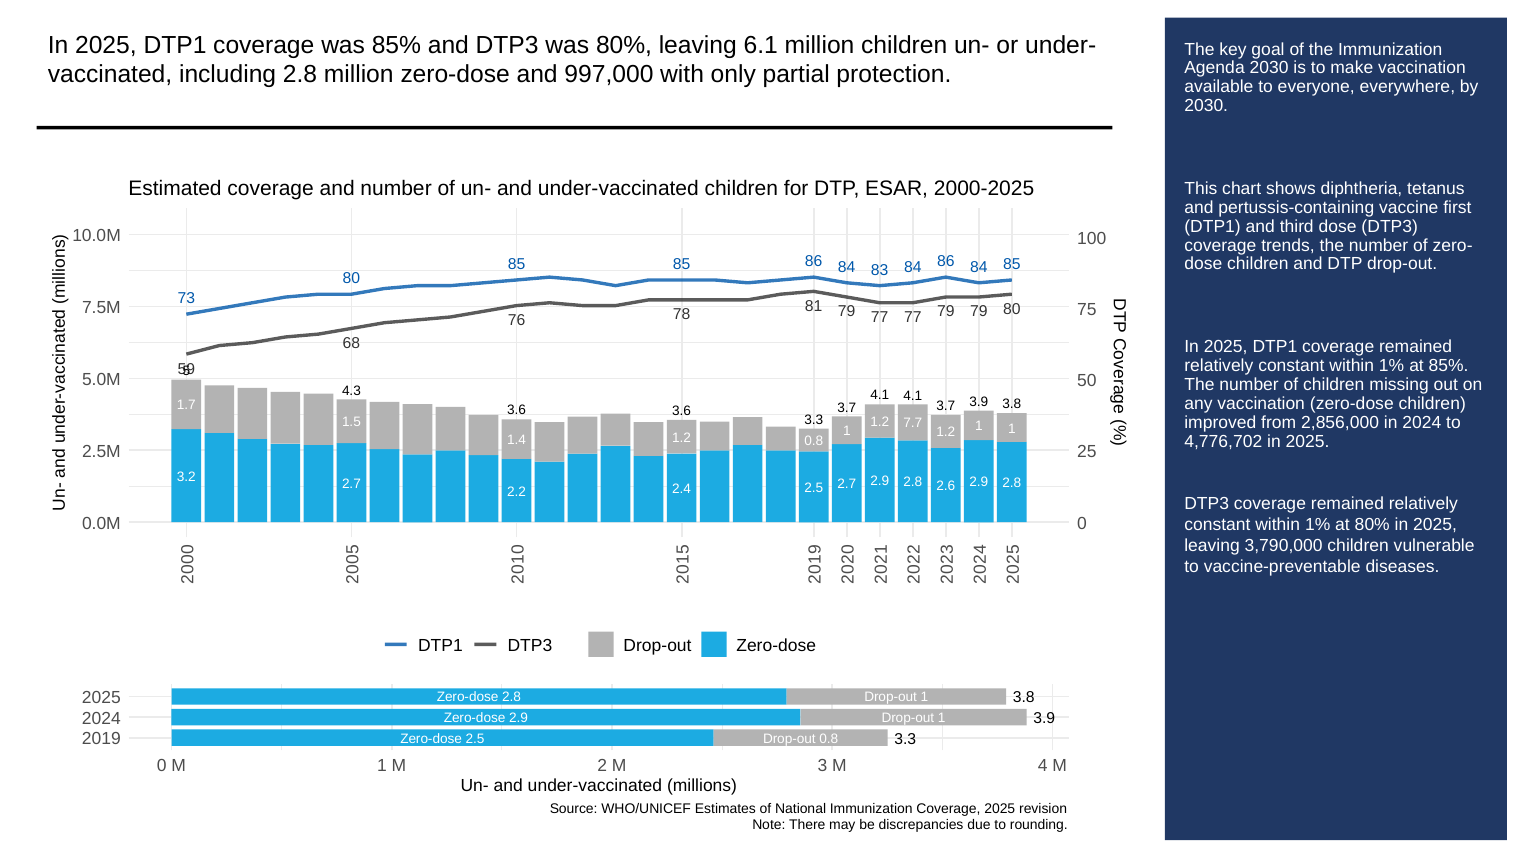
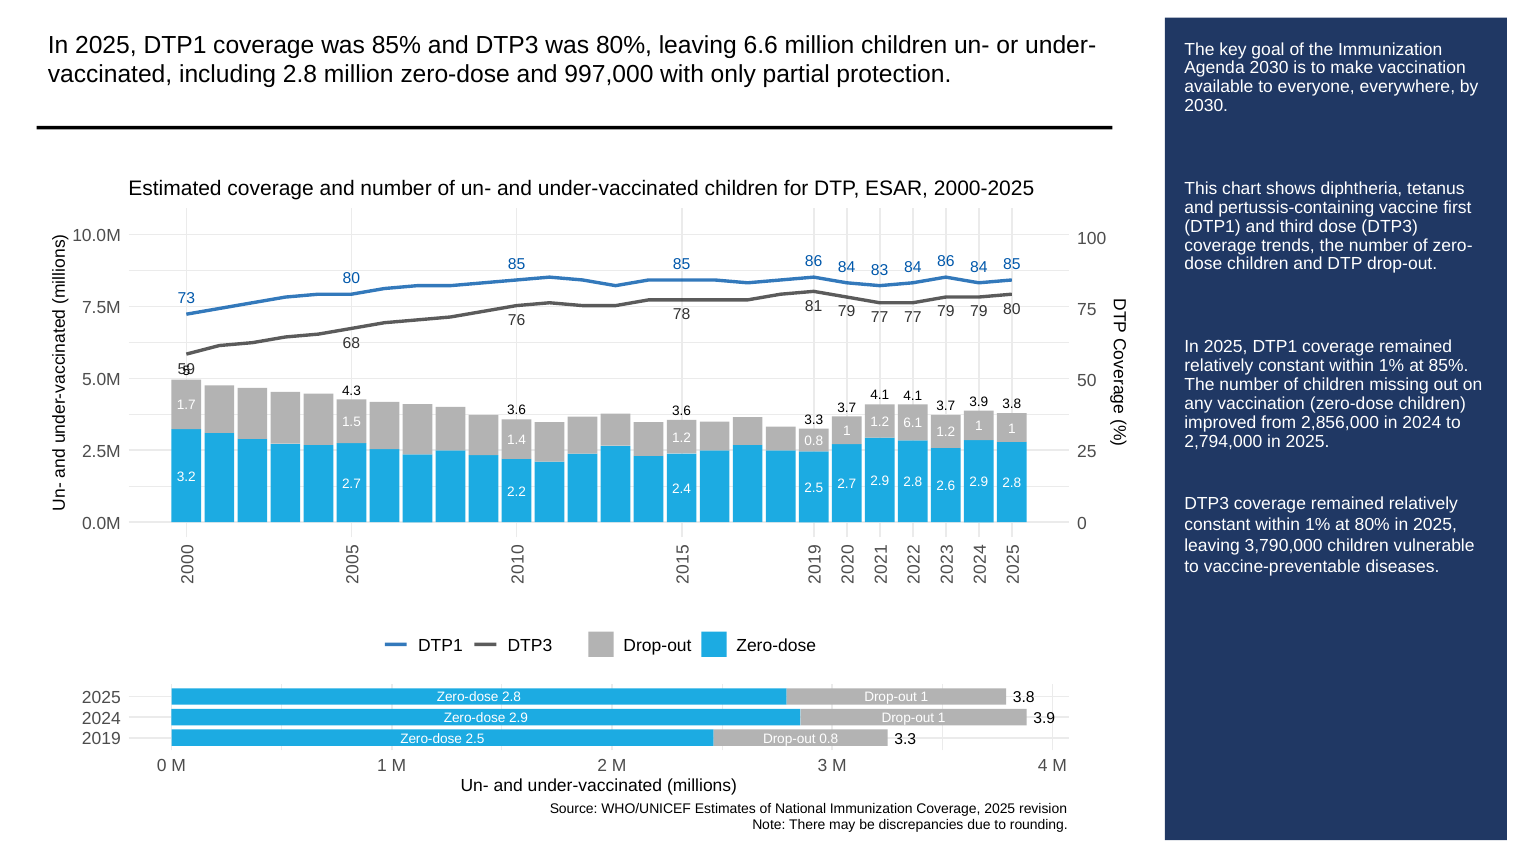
6.1: 6.1 -> 6.6 (761, 45)
7.7: 7.7 -> 6.1 (913, 424)
4,776,702: 4,776,702 -> 2,794,000 (1223, 442)
